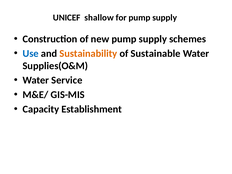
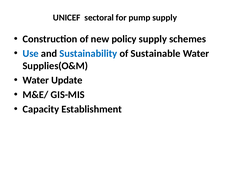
shallow: shallow -> sectoral (99, 18)
new pump: pump -> policy (124, 39)
Sustainability colour: orange -> blue (88, 53)
Service: Service -> Update (67, 80)
